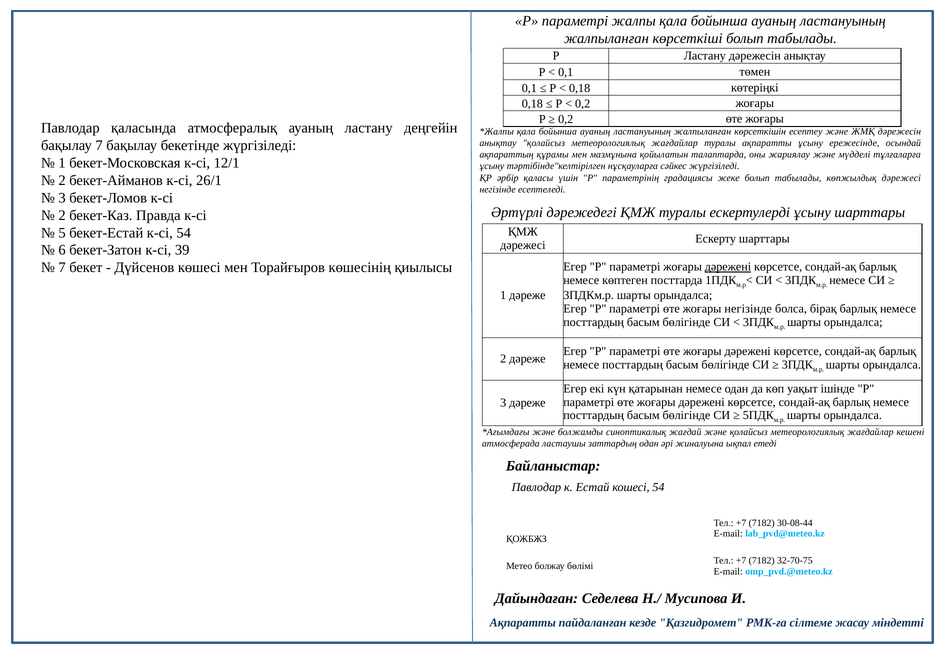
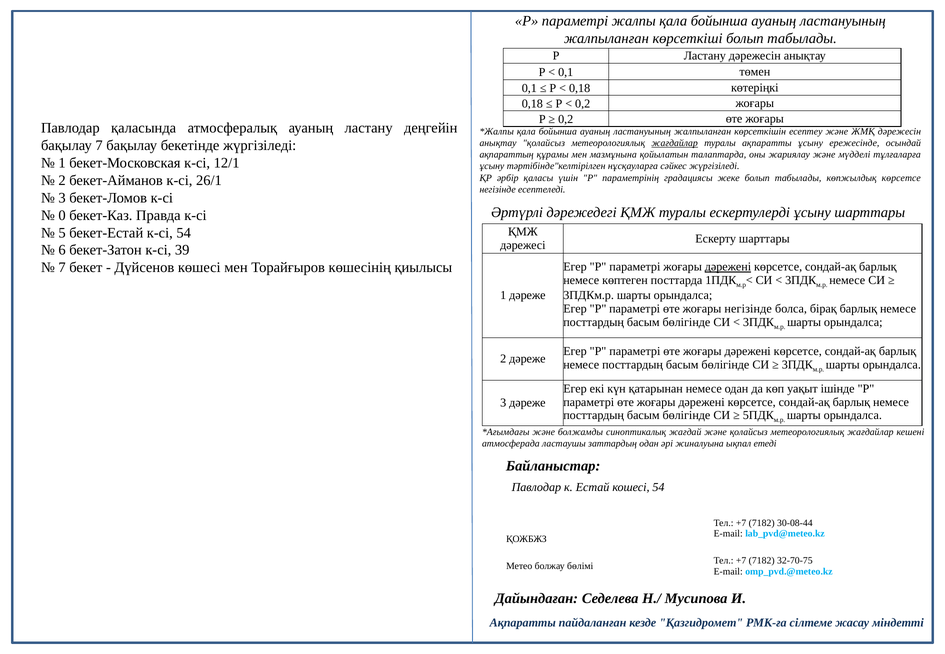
жағдайлар underline: none -> present (675, 143)
көпжылдық дәрежесі: дәрежесі -> көрсетсе (901, 178)
2: 2 -> 0 (62, 215)
